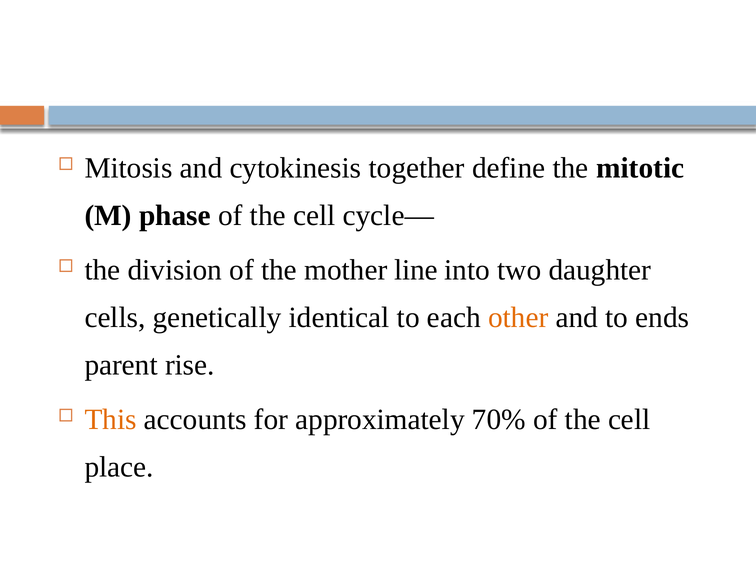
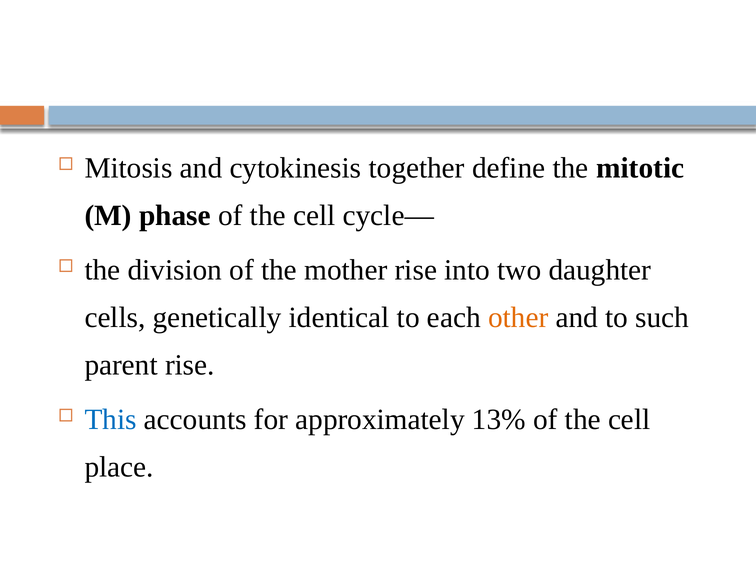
mother line: line -> rise (416, 270)
ends: ends -> such (662, 318)
This colour: orange -> blue (111, 420)
70%: 70% -> 13% (499, 420)
